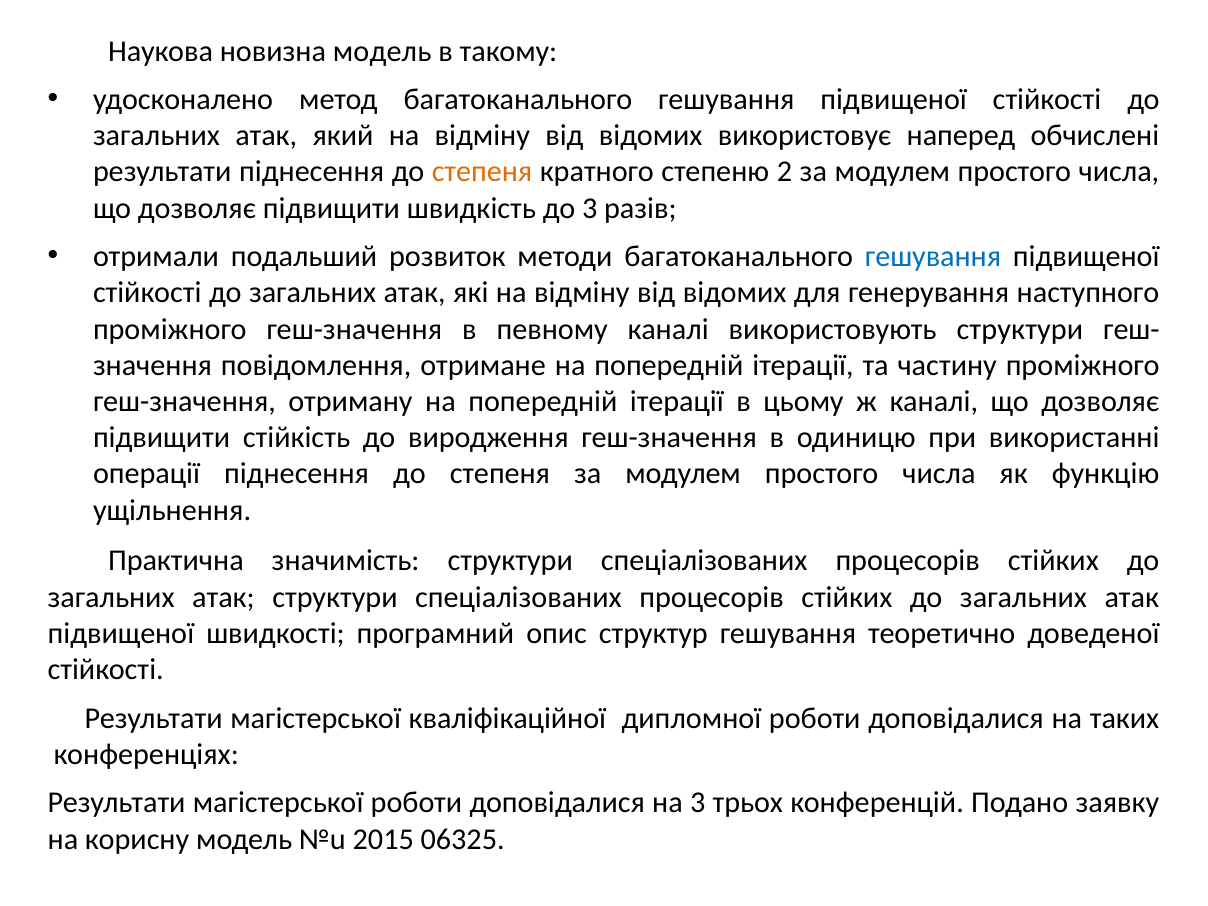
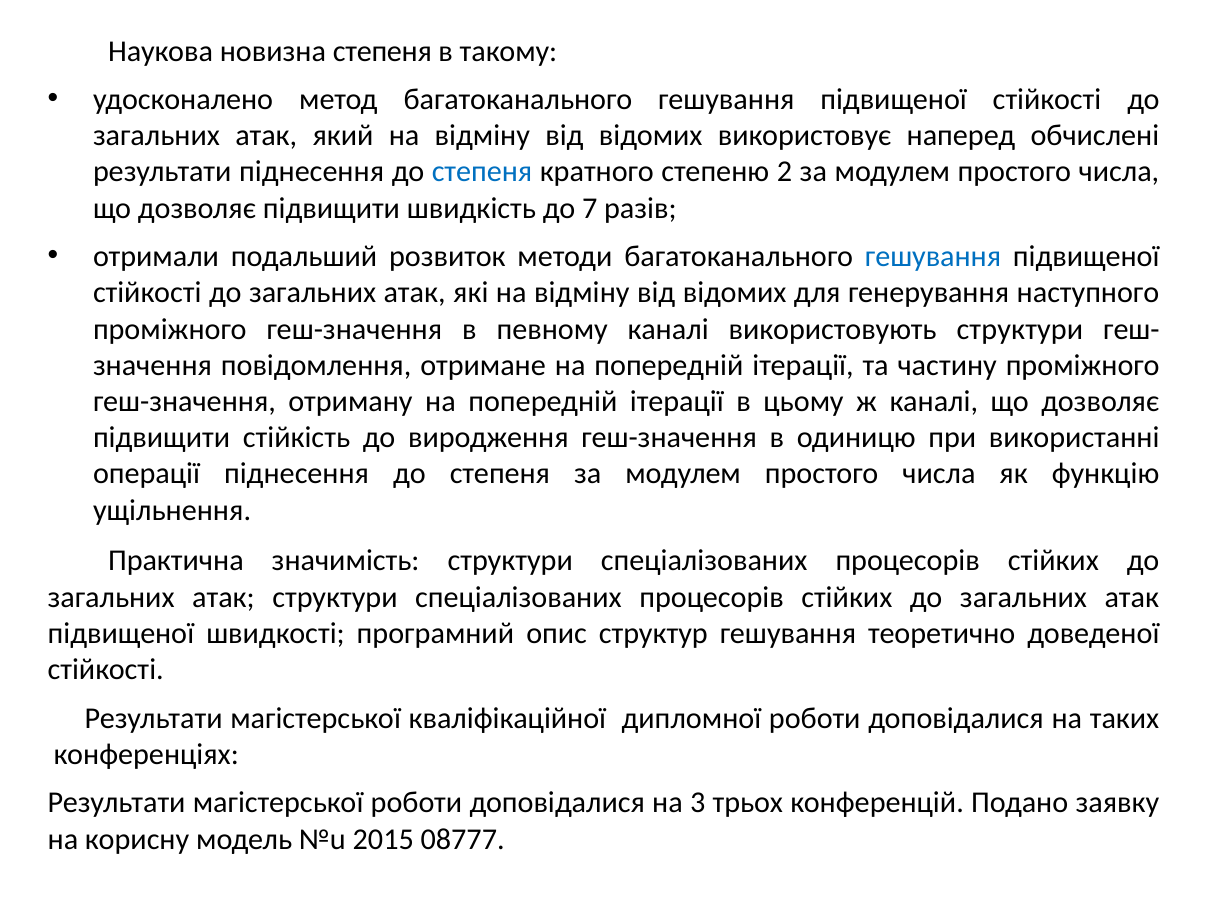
новизна модель: модель -> степеня (382, 51)
степеня colour: orange -> blue (482, 172)
до 3: 3 -> 7 (590, 208)
06325: 06325 -> 08777 (463, 839)
